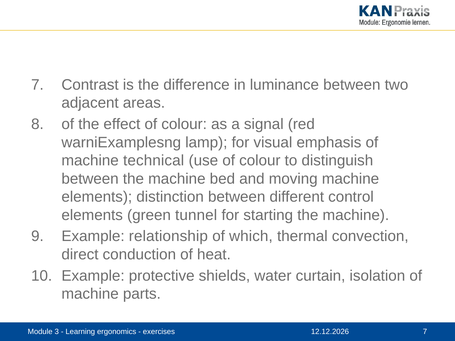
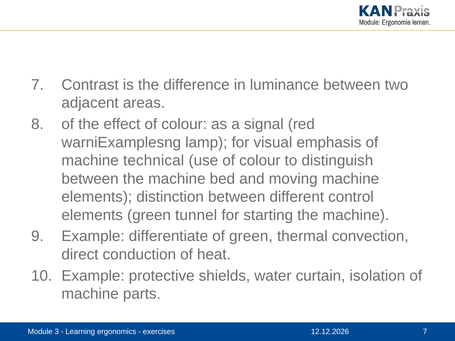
relationship: relationship -> differentiate (168, 237)
of which: which -> green (251, 237)
